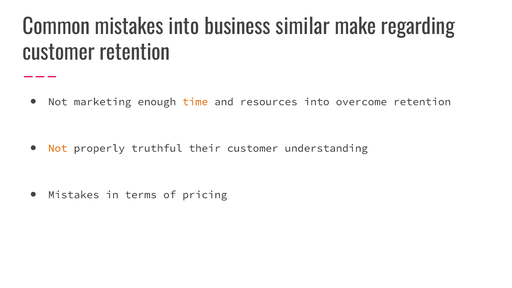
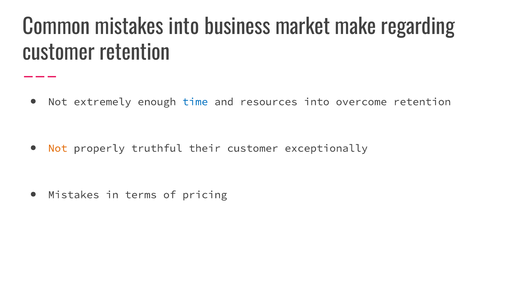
similar: similar -> market (303, 27)
marketing: marketing -> extremely (103, 102)
time colour: orange -> blue (195, 102)
understanding: understanding -> exceptionally (326, 148)
